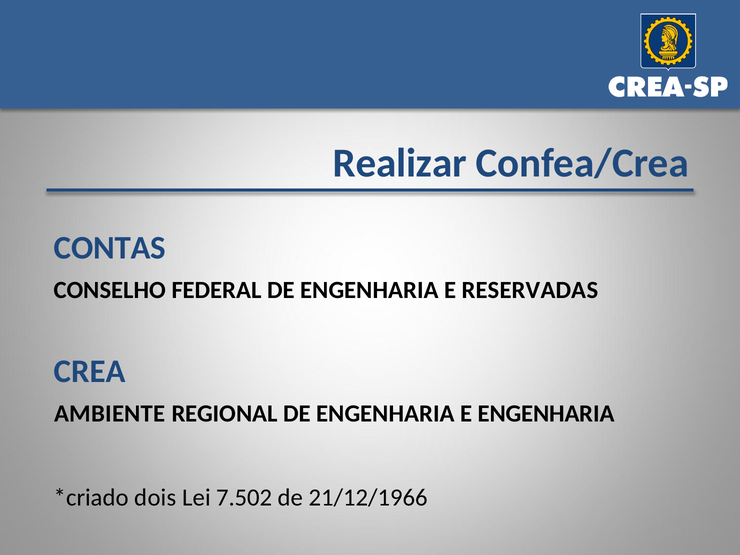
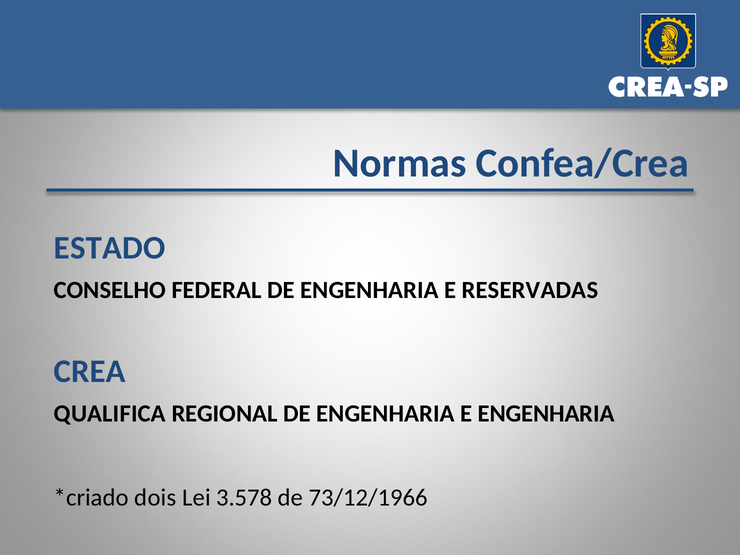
Realizar: Realizar -> Normas (400, 163)
CONTAS: CONTAS -> ESTADO (110, 248)
AMBIENTE: AMBIENTE -> QUALIFICA (110, 414)
7.502: 7.502 -> 3.578 (244, 497)
21/12/1966: 21/12/1966 -> 73/12/1966 (368, 497)
